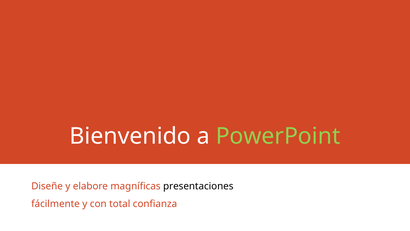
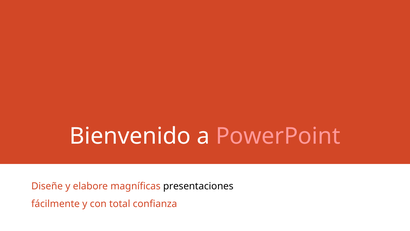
PowerPoint colour: light green -> pink (278, 136)
